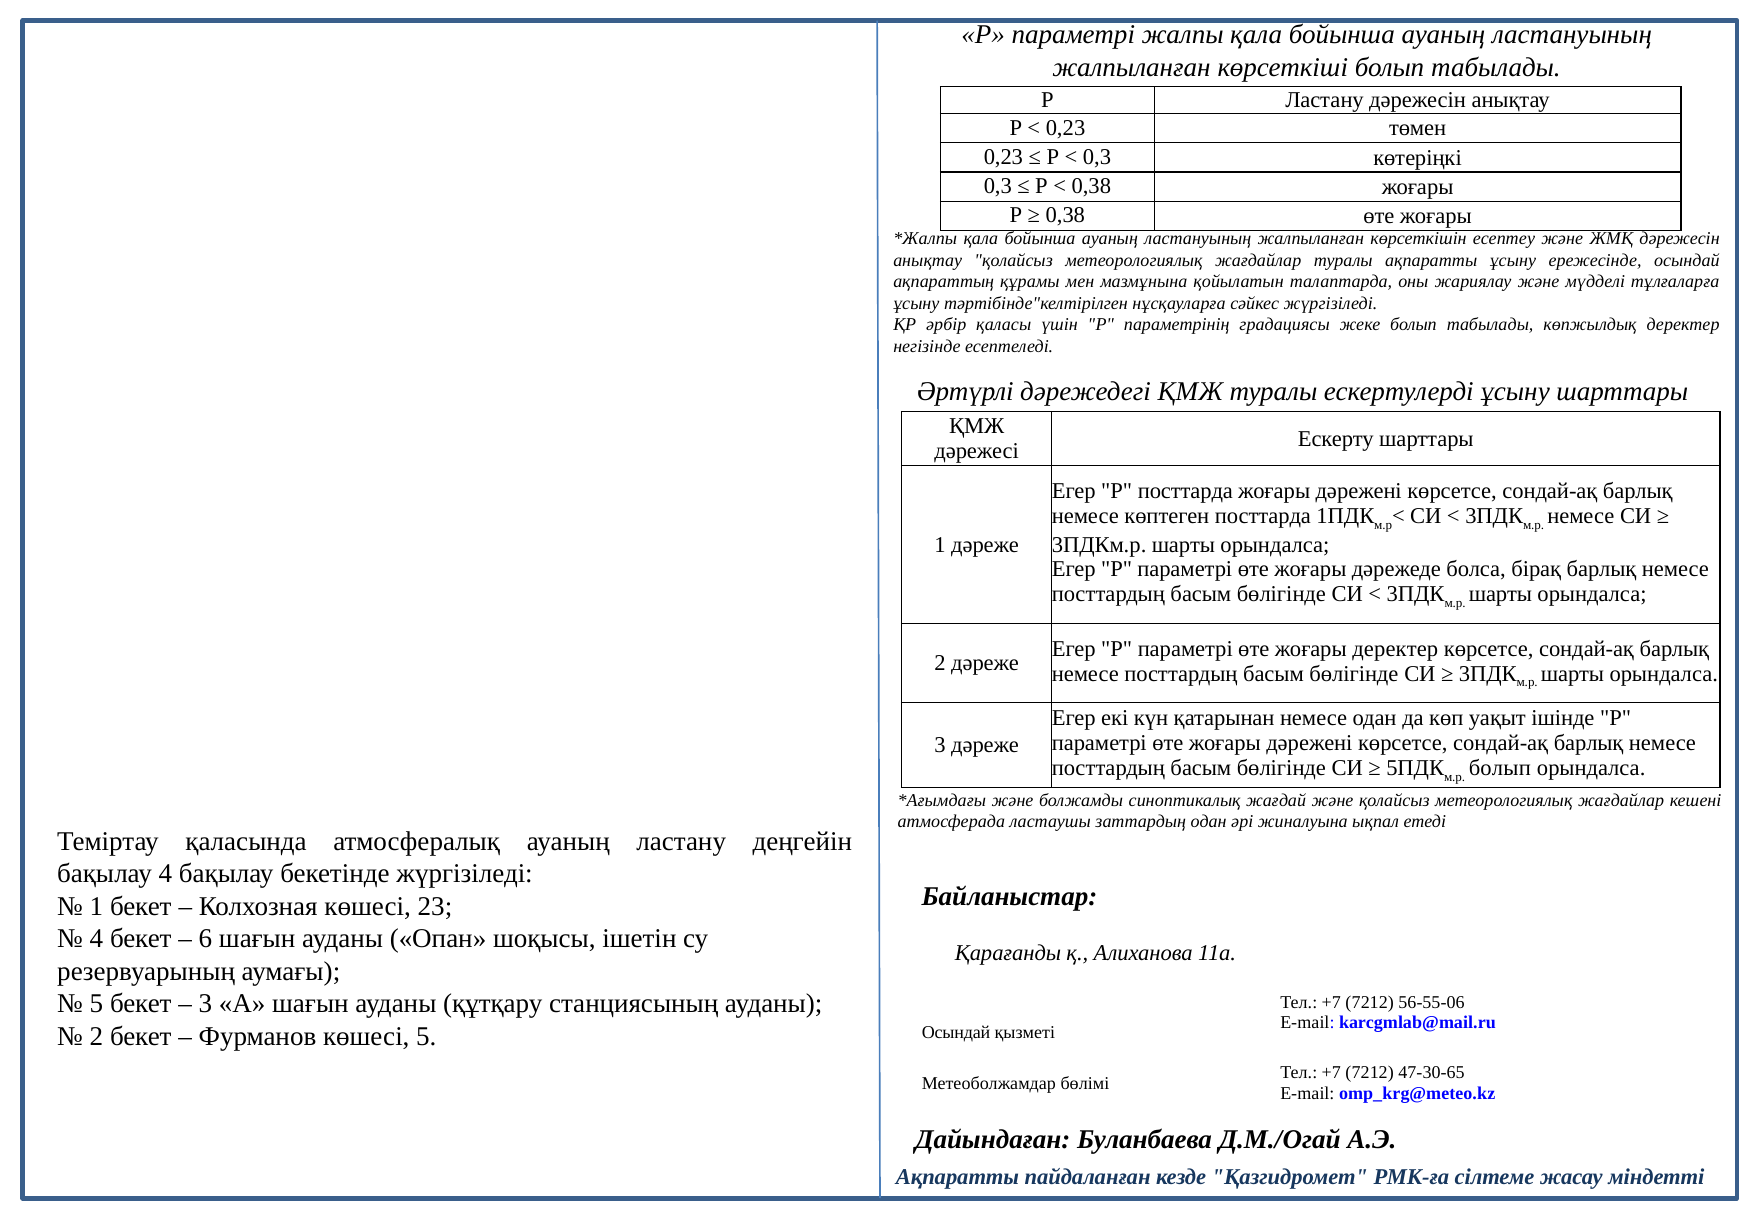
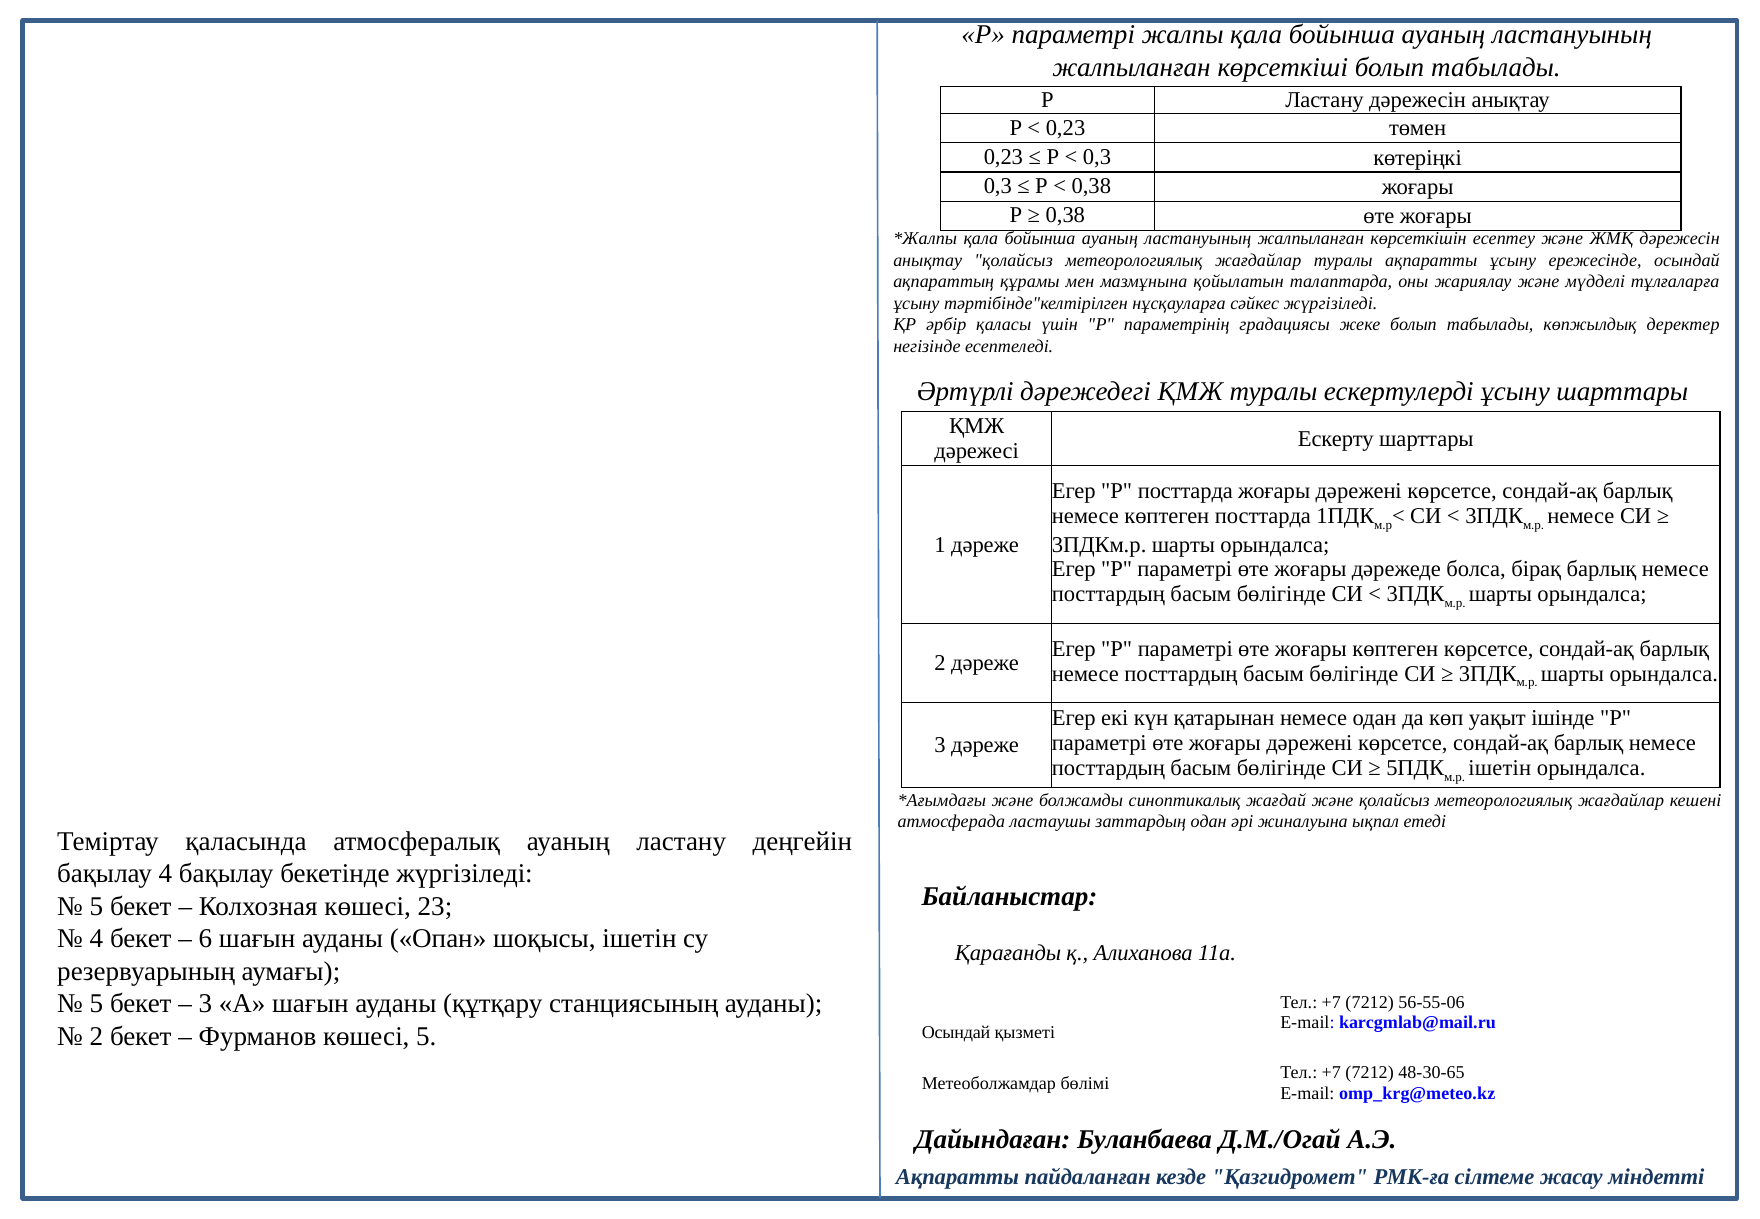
жоғары деректер: деректер -> көптеген (1395, 648)
болып: болып -> ішетін (1500, 768)
1: 1 -> 5 (97, 906)
47-30-65: 47-30-65 -> 48-30-65 (1432, 1073)
